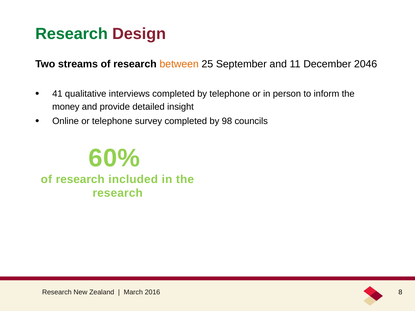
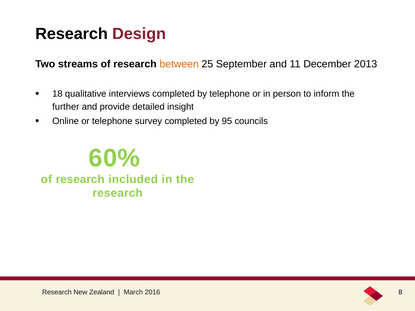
Research colour: green -> black (72, 34)
2046: 2046 -> 2013 (366, 64)
41: 41 -> 18 (57, 94)
money: money -> further (66, 107)
98: 98 -> 95 (227, 121)
